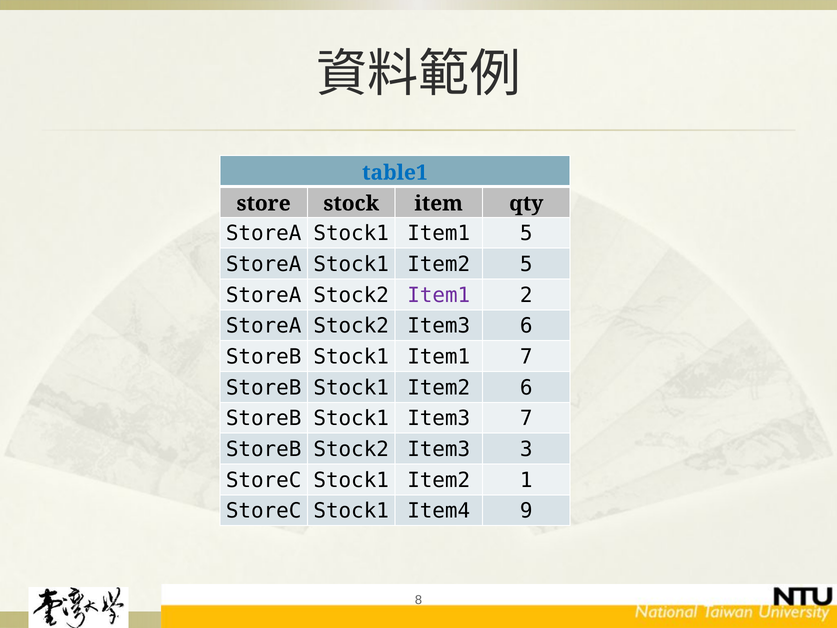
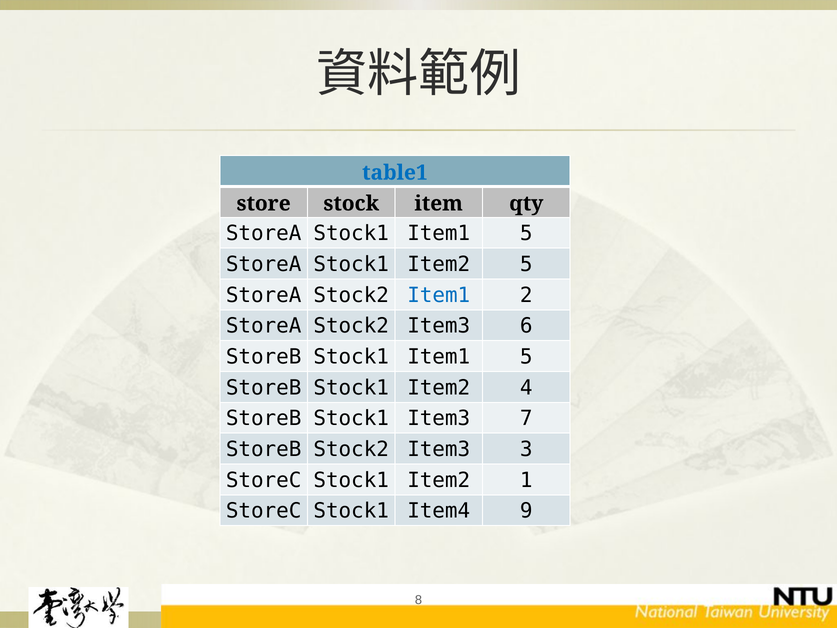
Item1 colour: purple -> blue (439, 295)
StoreB Stock1 Item1 7: 7 -> 5 (526, 357)
Item2 6: 6 -> 4 (526, 388)
